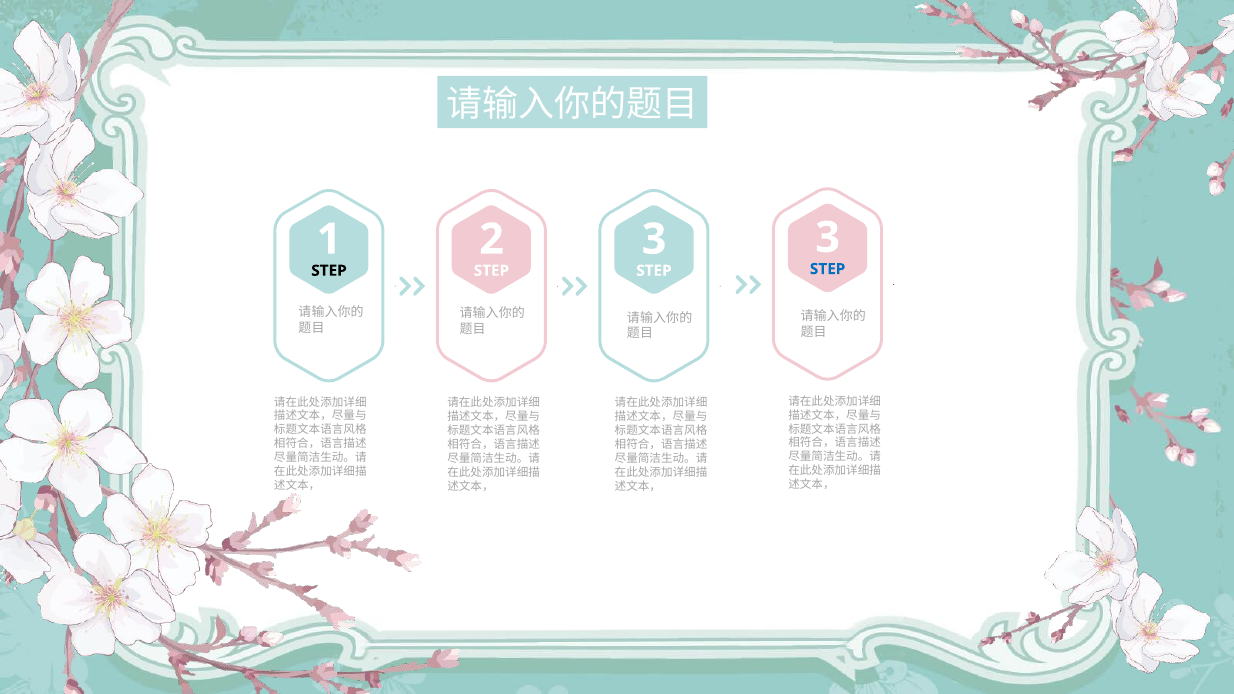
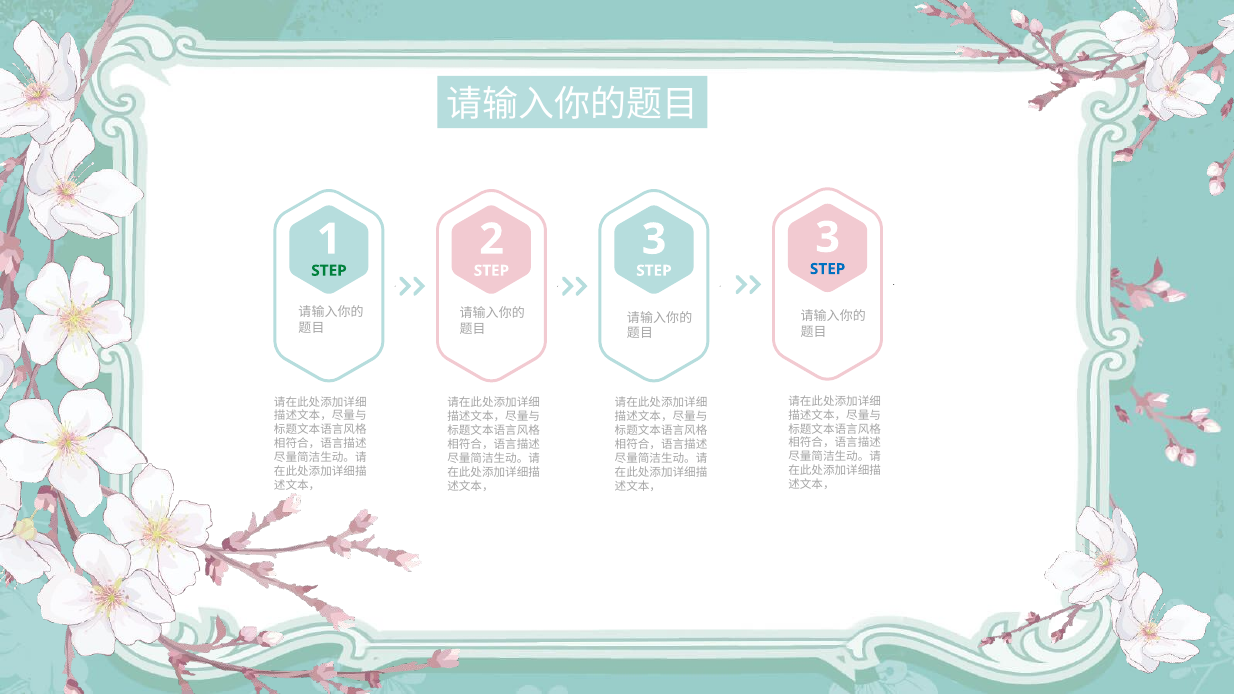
STEP colour: black -> green (329, 271)
